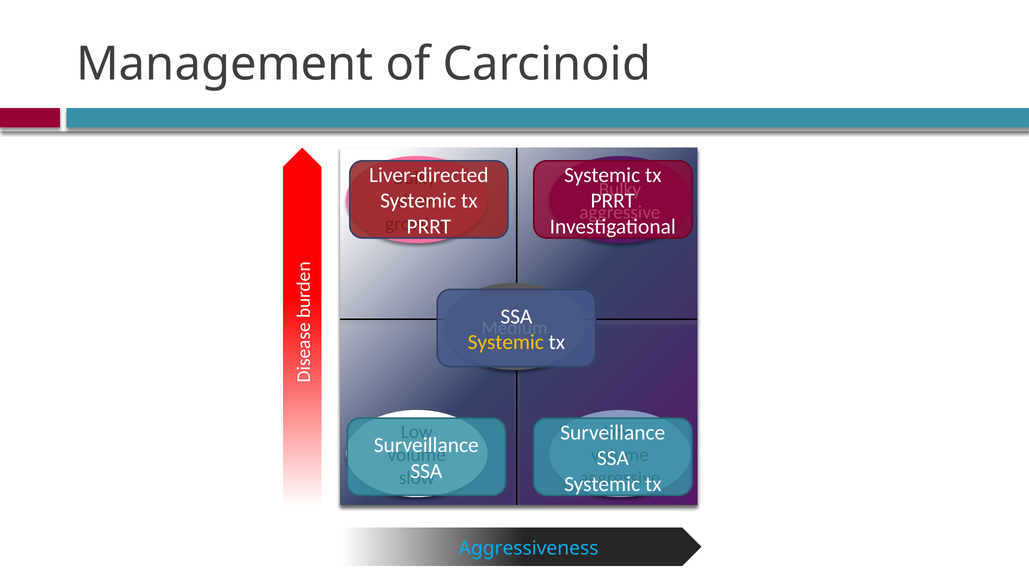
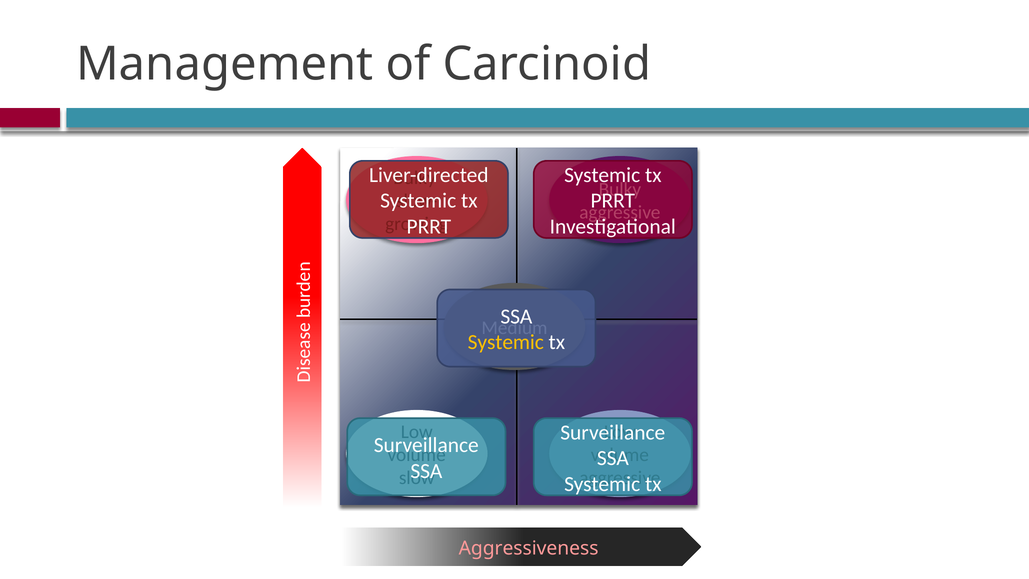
Aggressiveness colour: light blue -> pink (529, 548)
